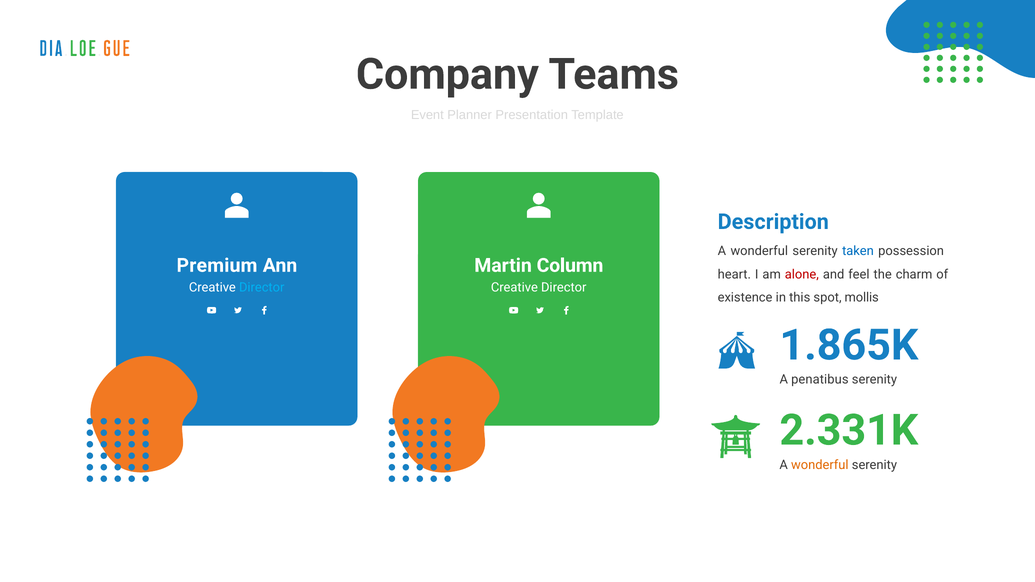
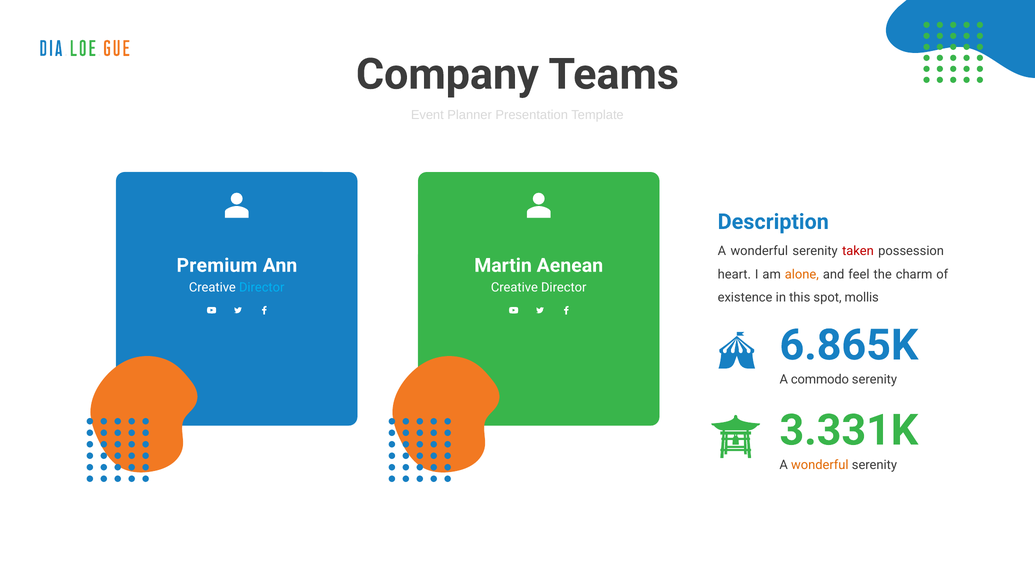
taken colour: blue -> red (858, 251)
Column: Column -> Aenean (570, 266)
alone colour: red -> orange (802, 274)
1.865K: 1.865K -> 6.865K (849, 345)
penatibus: penatibus -> commodo (820, 380)
2.331K: 2.331K -> 3.331K (849, 431)
